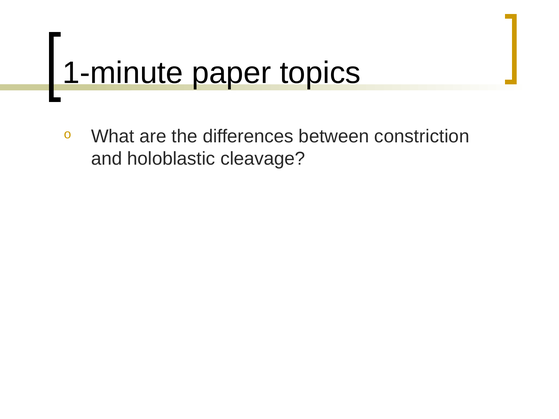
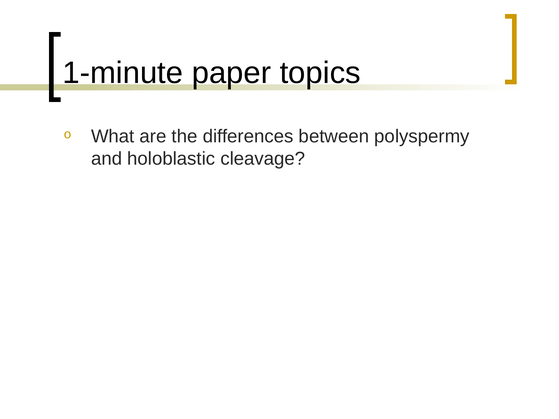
constriction: constriction -> polyspermy (422, 136)
